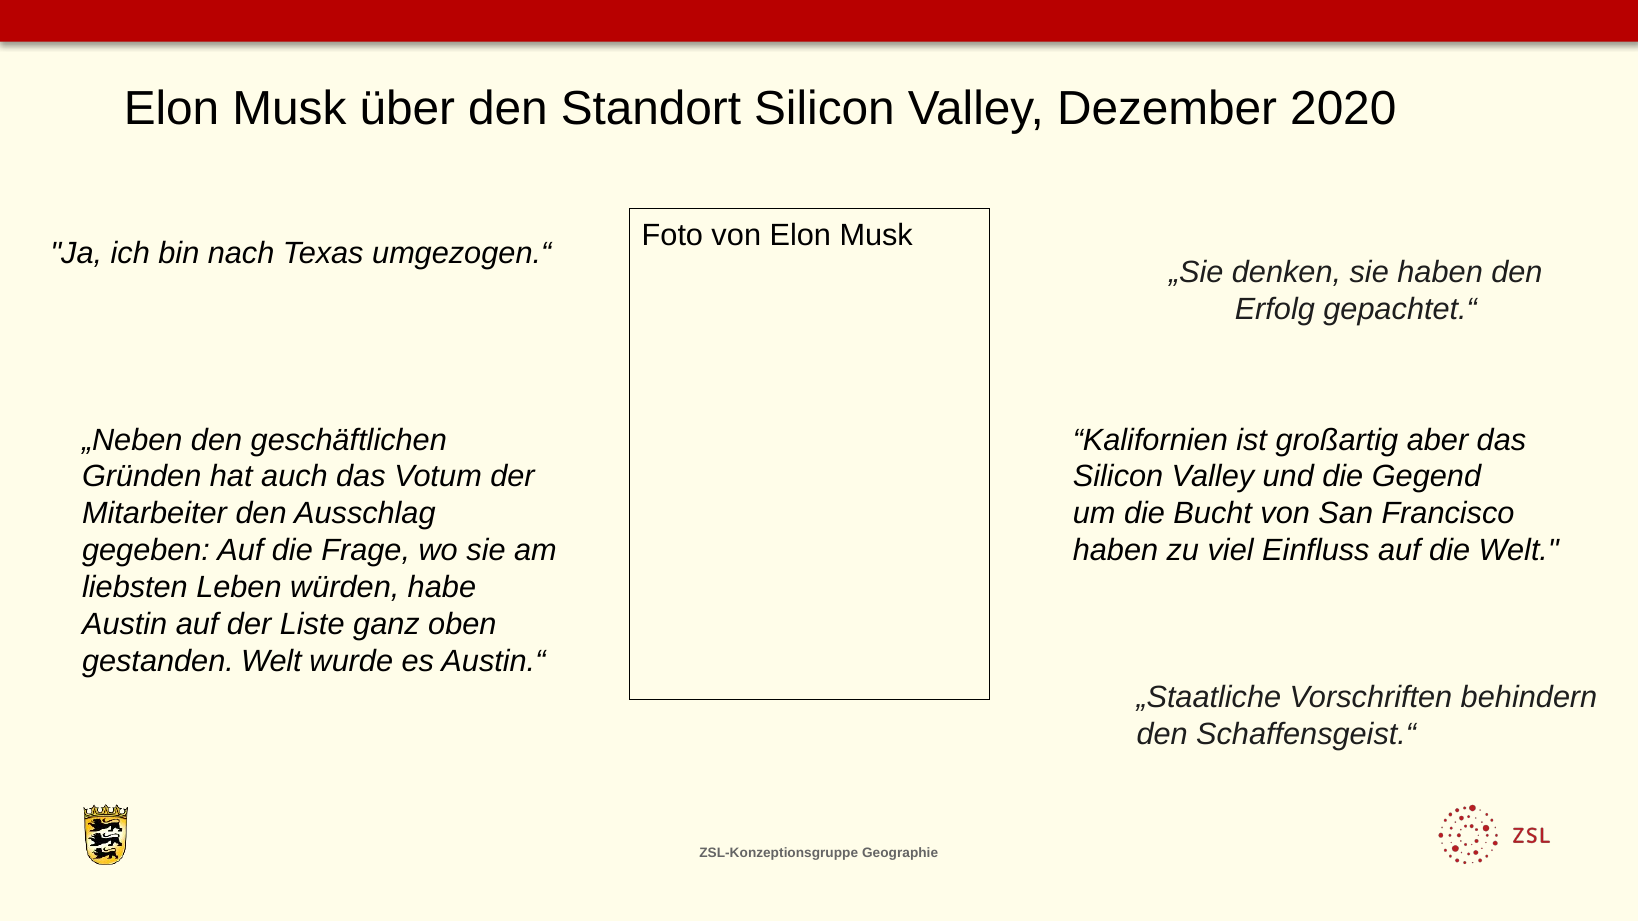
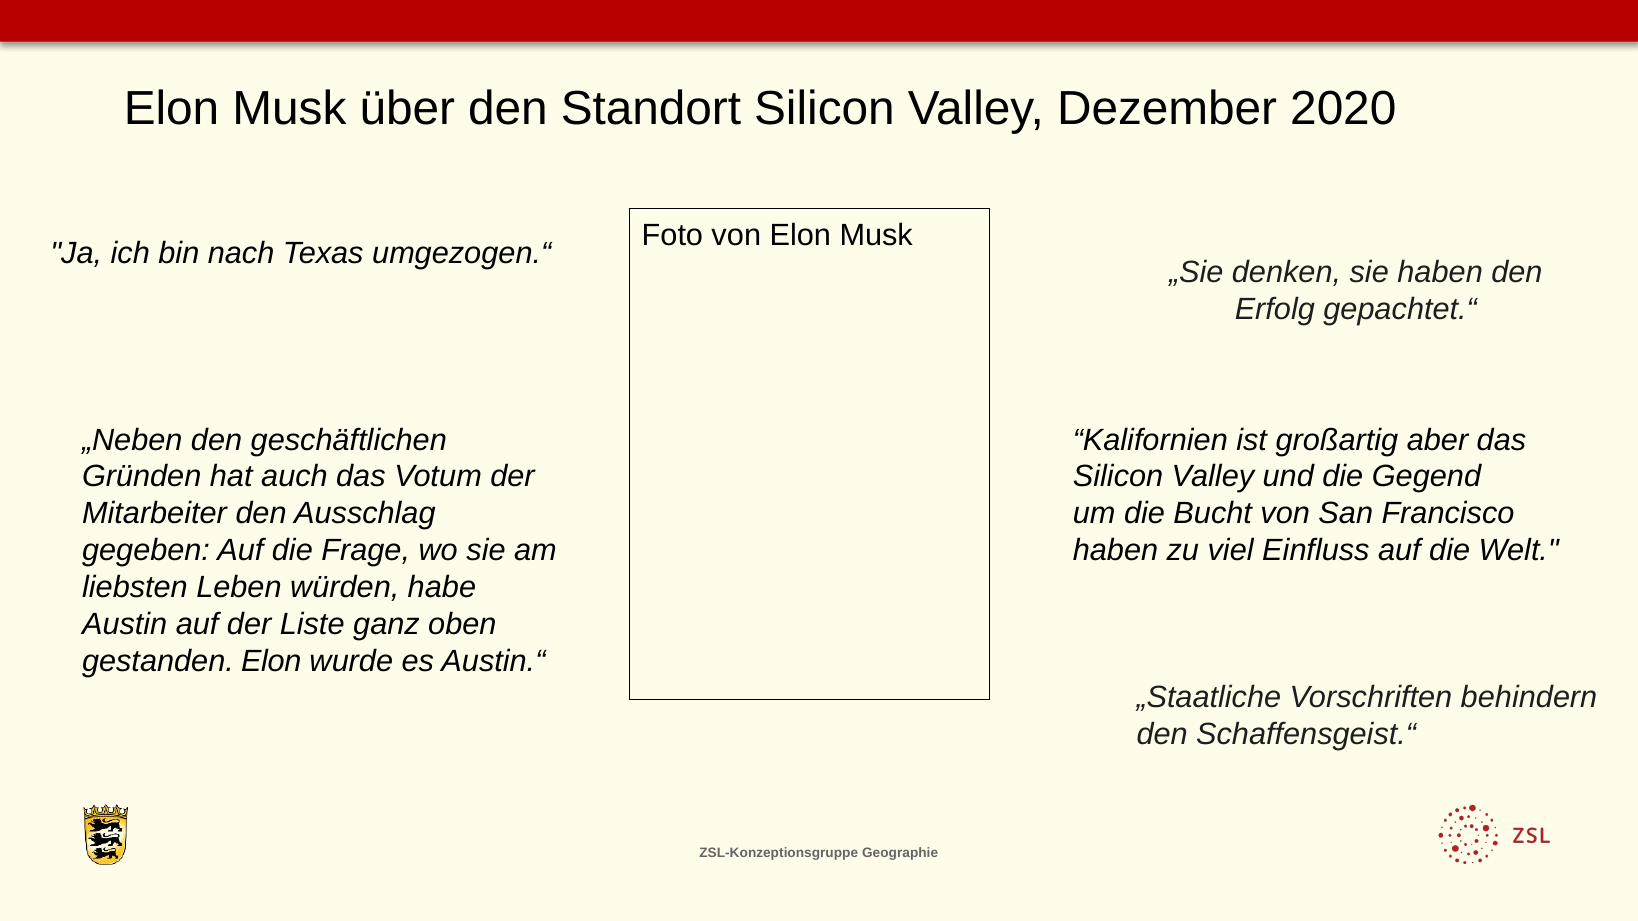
gestanden Welt: Welt -> Elon (271, 661)
